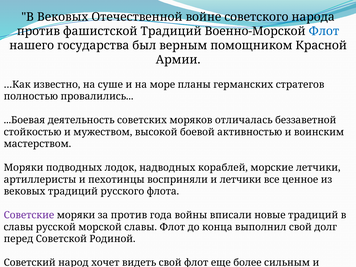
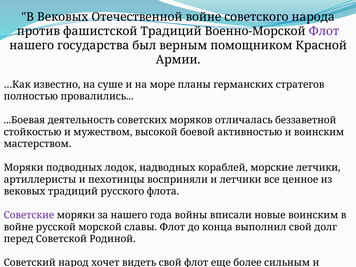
Флот colour: blue -> purple (324, 31)
за против: против -> нашего (129, 215)
новые традиций: традиций -> воинским (313, 215)
славы: славы -> войне (18, 227)
